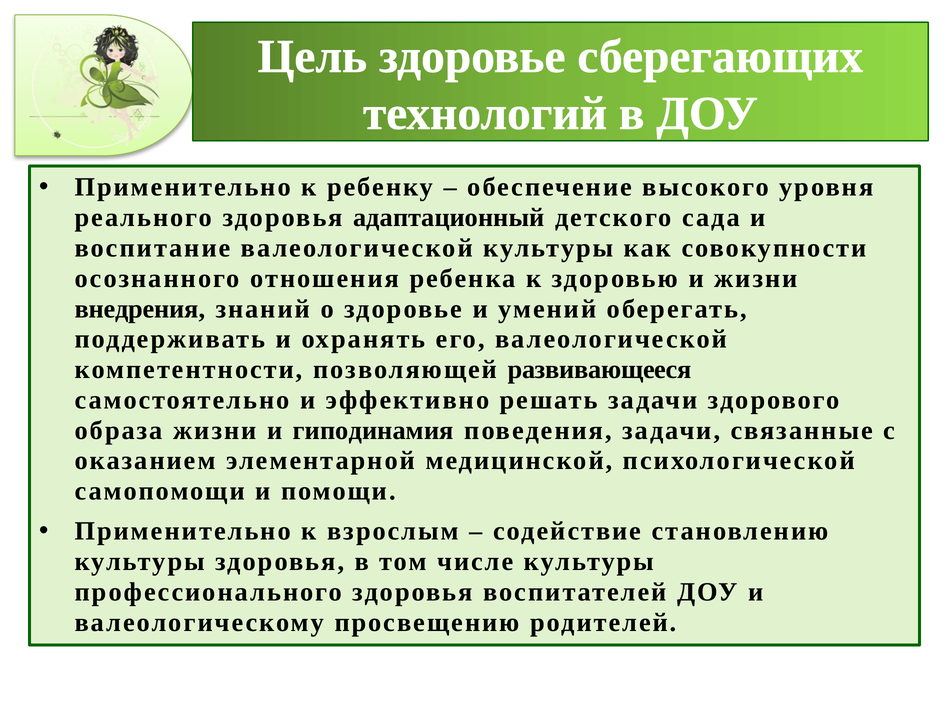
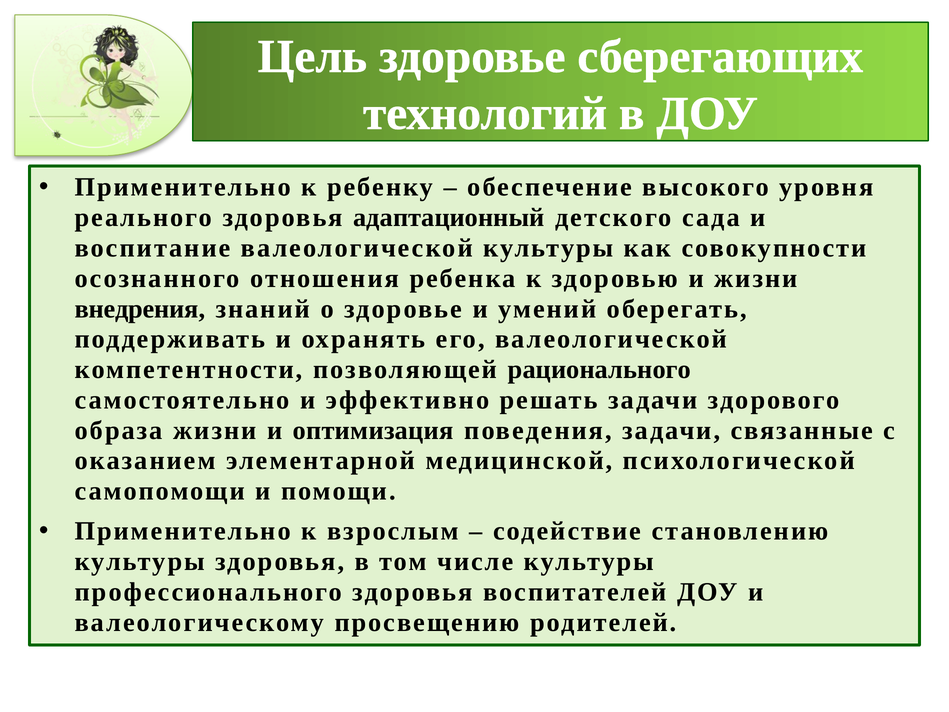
развивающееся: развивающееся -> рационального (599, 369)
гиподинамия: гиподинамия -> оптимизация (373, 430)
